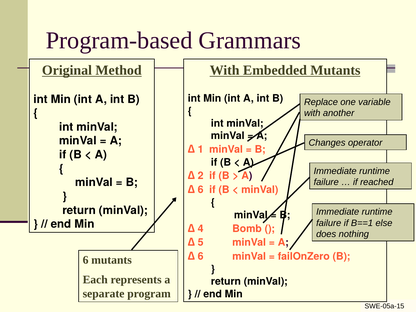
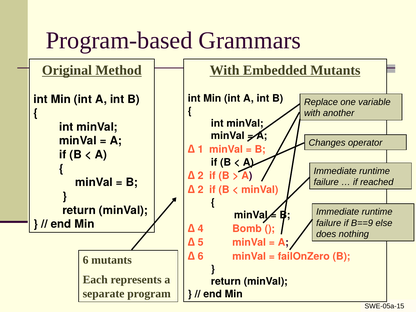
6: 6 -> 2 (201, 190)
B==1: B==1 -> B==9 (362, 223)
